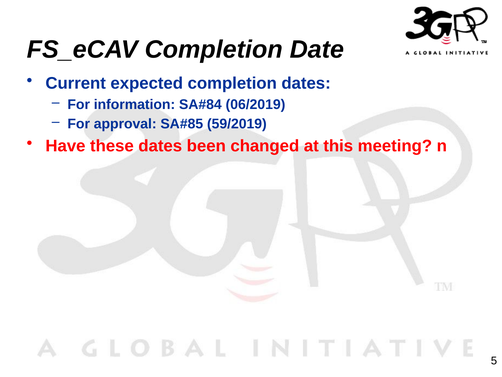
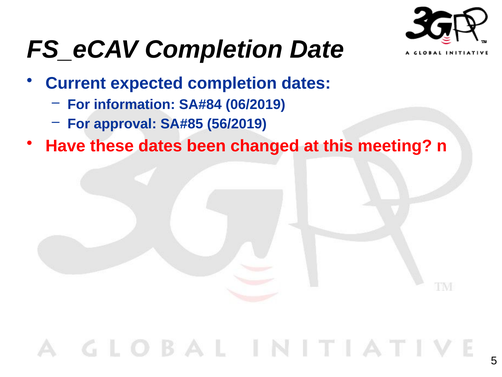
59/2019: 59/2019 -> 56/2019 (237, 124)
